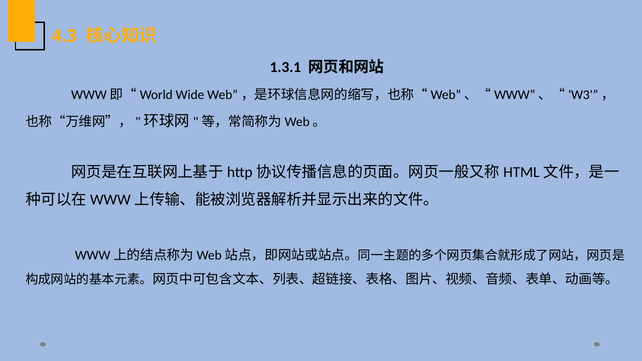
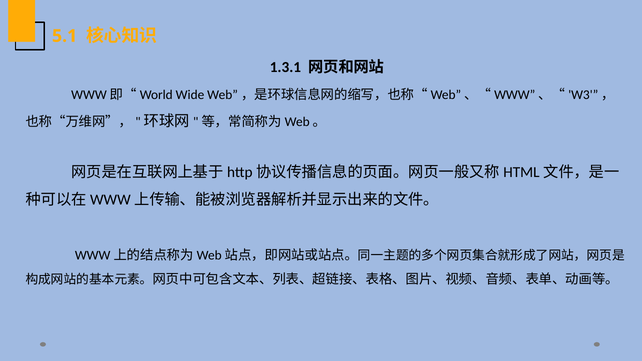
4.3: 4.3 -> 5.1 (65, 36)
